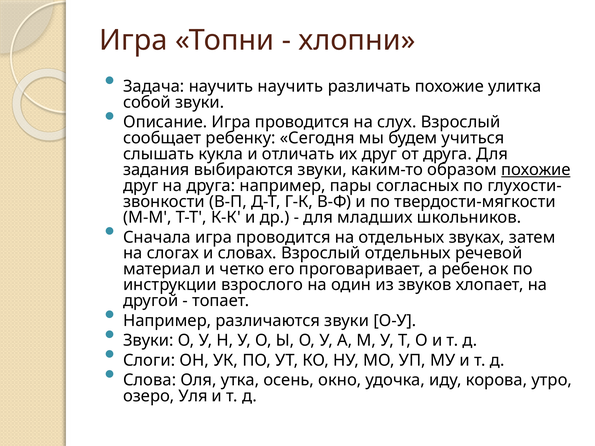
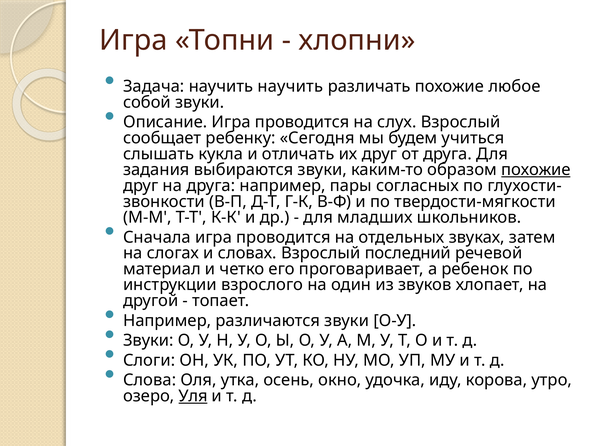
улитка: улитка -> любое (515, 87)
Взрослый отдельных: отдельных -> последний (408, 253)
Уля underline: none -> present (193, 396)
